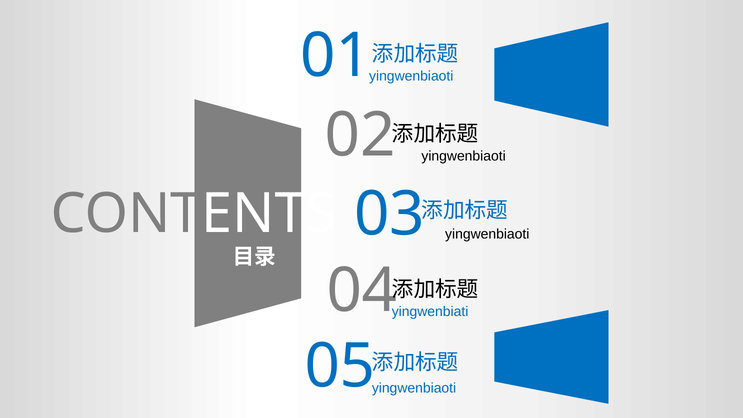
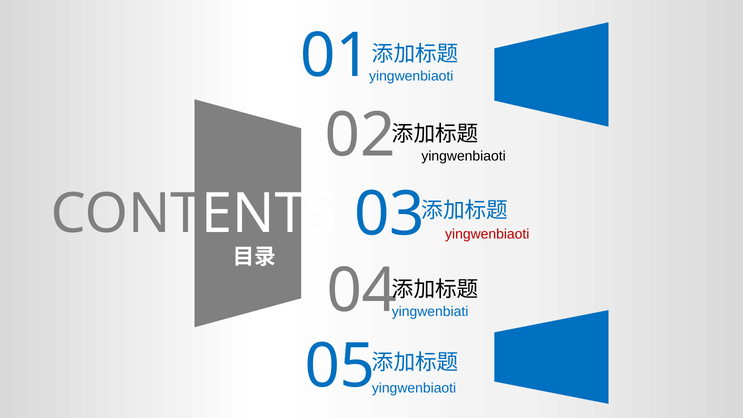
yingwenbiaoti colour: black -> red (487, 234)
